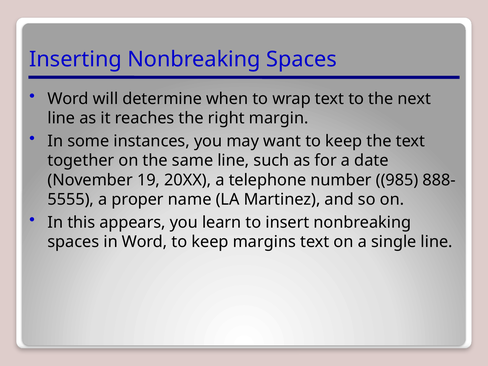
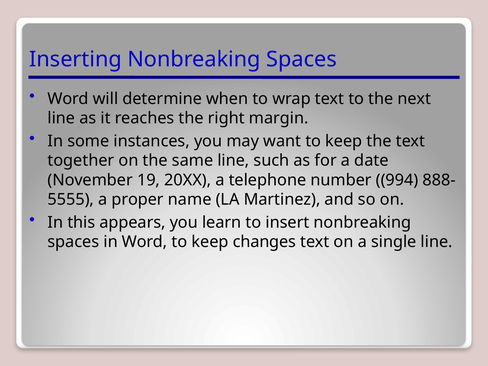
985: 985 -> 994 (397, 180)
margins: margins -> changes (264, 242)
